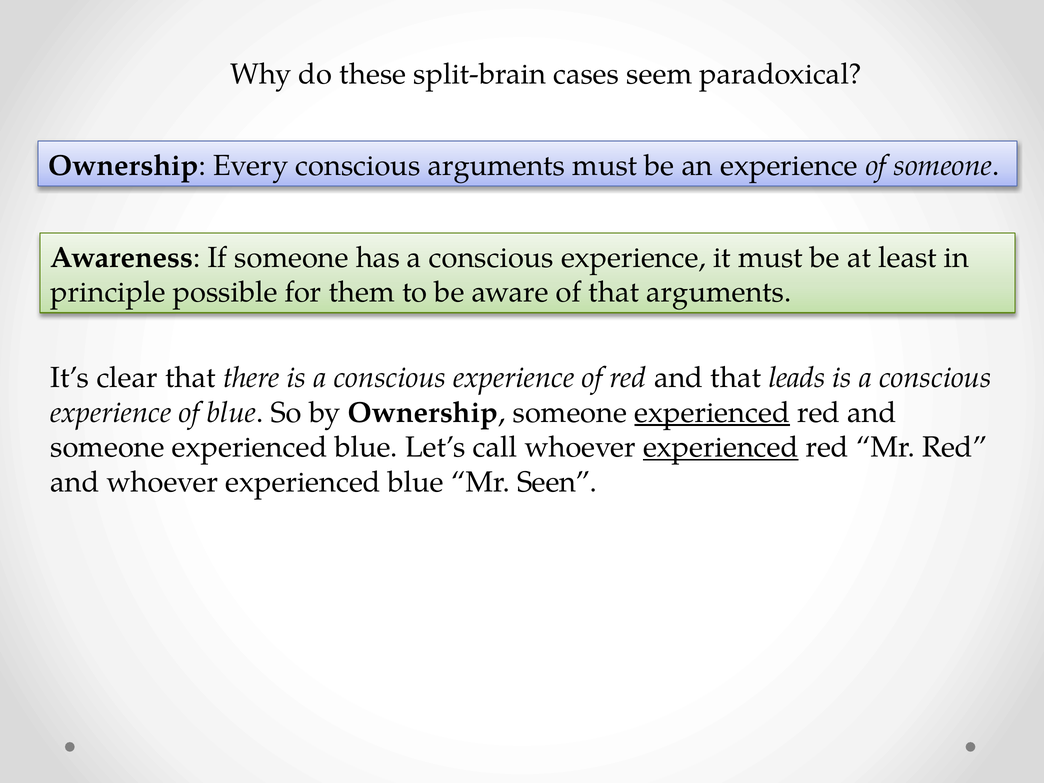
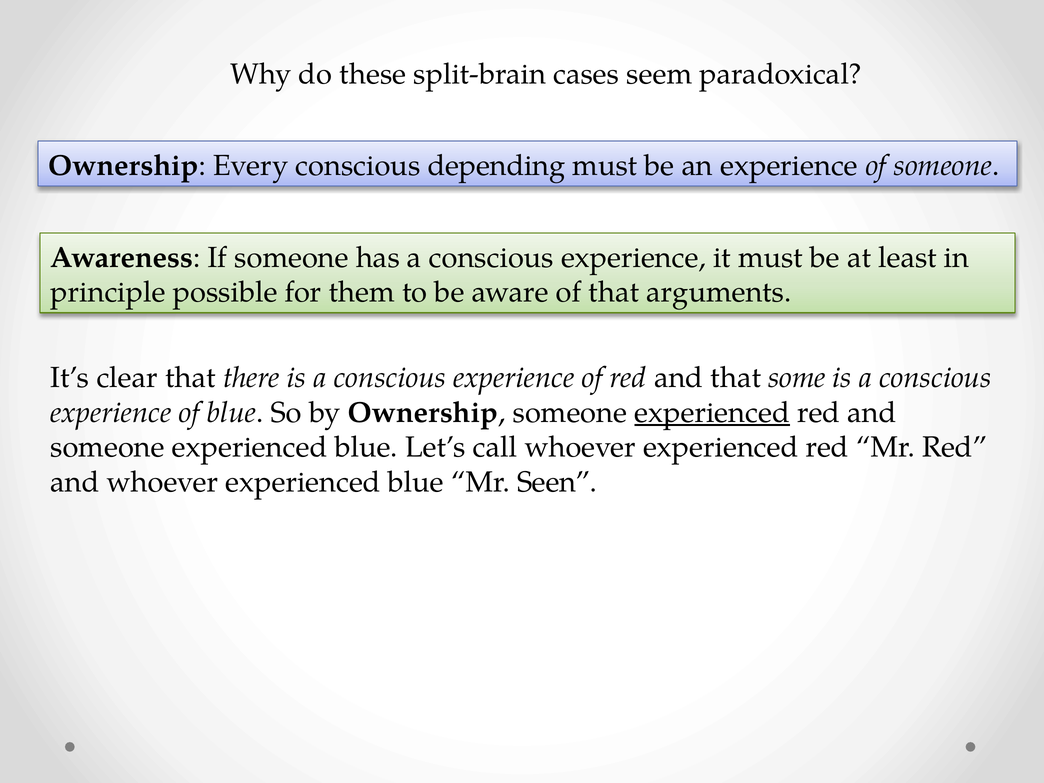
conscious arguments: arguments -> depending (496, 165)
leads: leads -> some (797, 378)
experienced underline: present -> none (721, 447)
